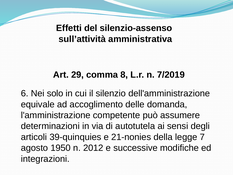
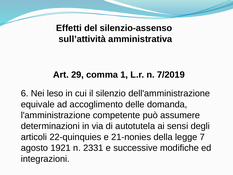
8: 8 -> 1 (124, 75)
solo: solo -> leso (55, 93)
39-quinquies: 39-quinquies -> 22-quinquies (75, 137)
1950: 1950 -> 1921 (61, 148)
2012: 2012 -> 2331 (93, 148)
